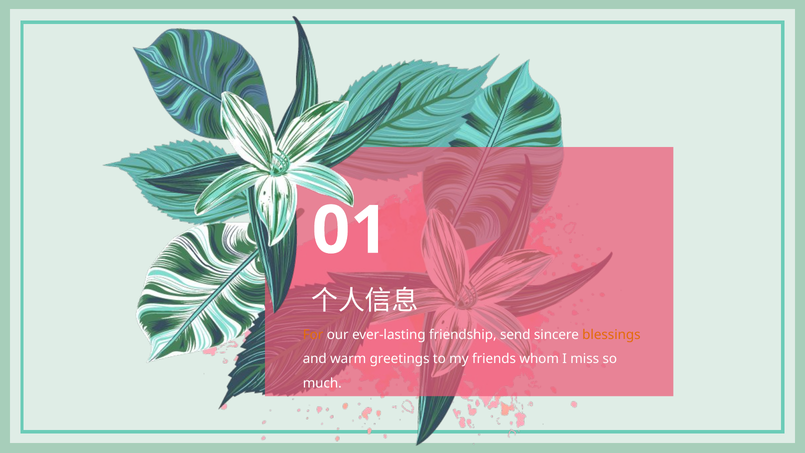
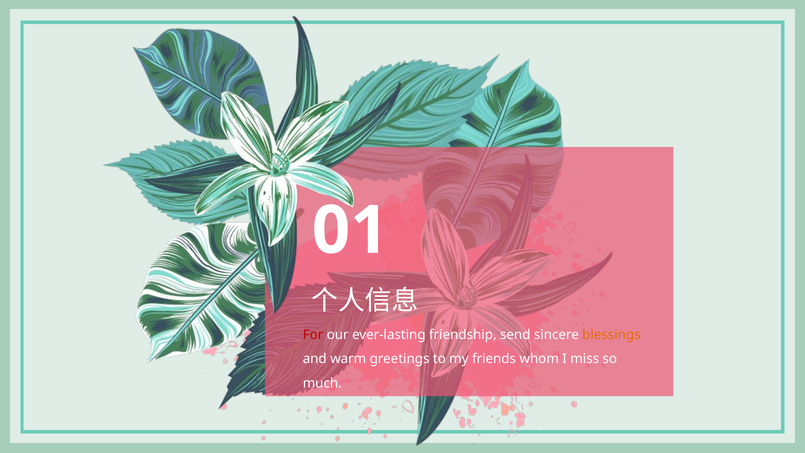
For colour: orange -> red (313, 335)
